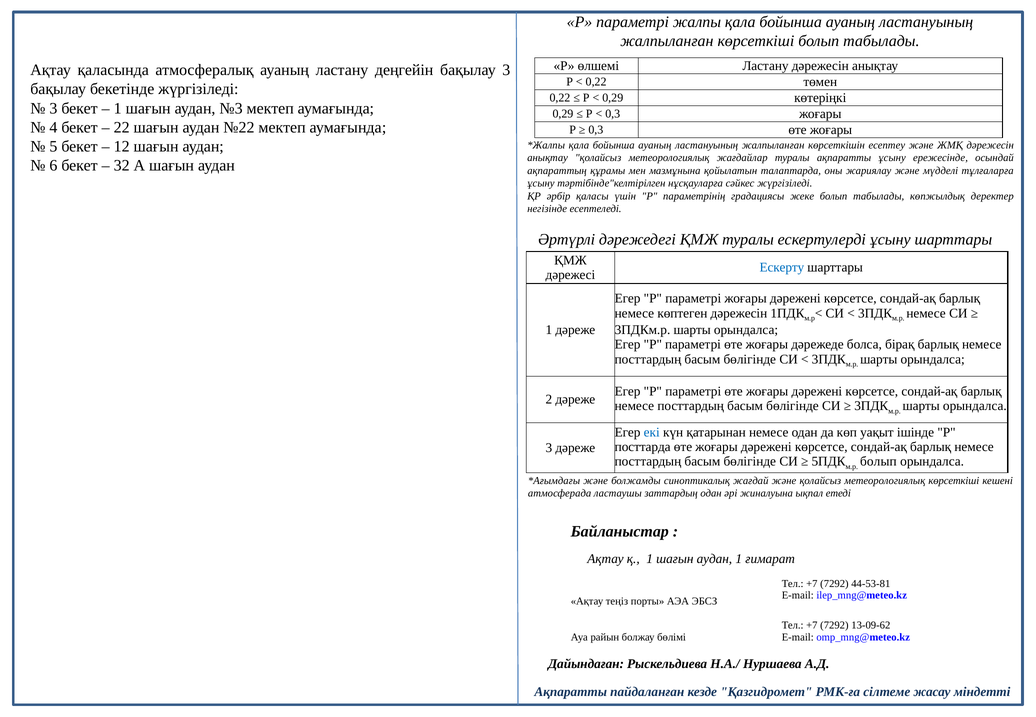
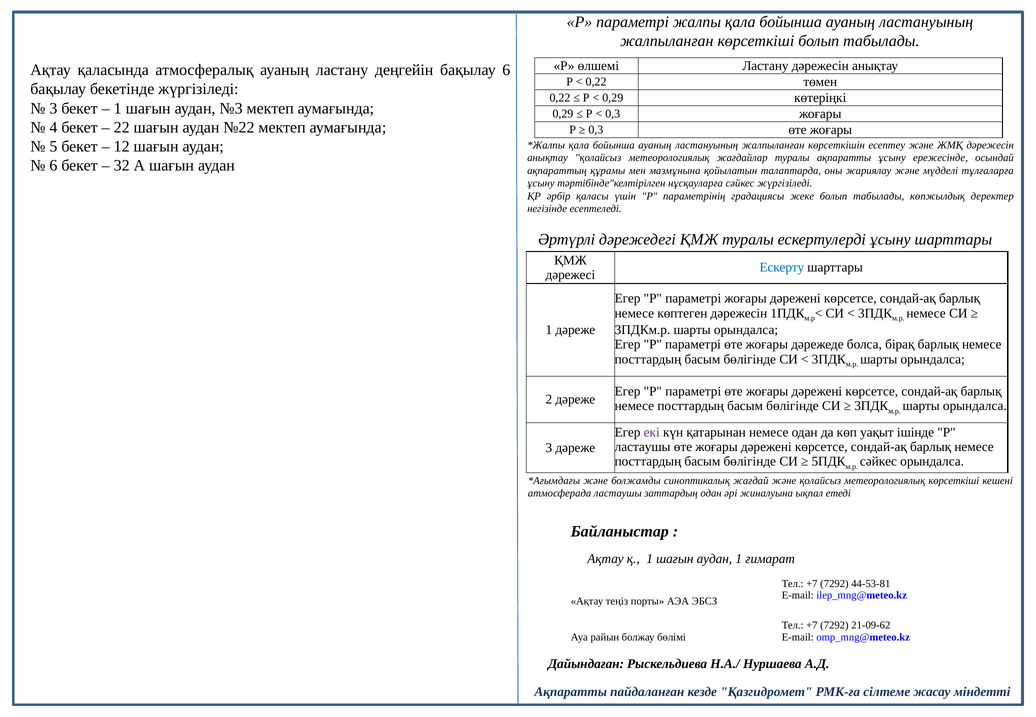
бақылау 3: 3 -> 6 (506, 70)
екі colour: blue -> purple (652, 432)
посттарда: посттарда -> ластаушы (643, 447)
болып: болып -> сәйкес (878, 462)
13-09-62: 13-09-62 -> 21-09-62 (871, 626)
